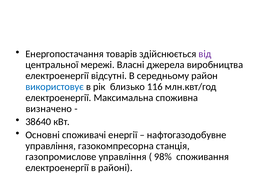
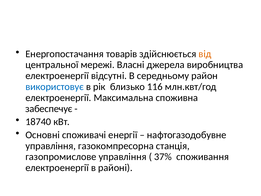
від colour: purple -> orange (205, 54)
визначено: визначено -> забеспечує (49, 109)
38640: 38640 -> 18740 (38, 122)
98%: 98% -> 37% (163, 157)
